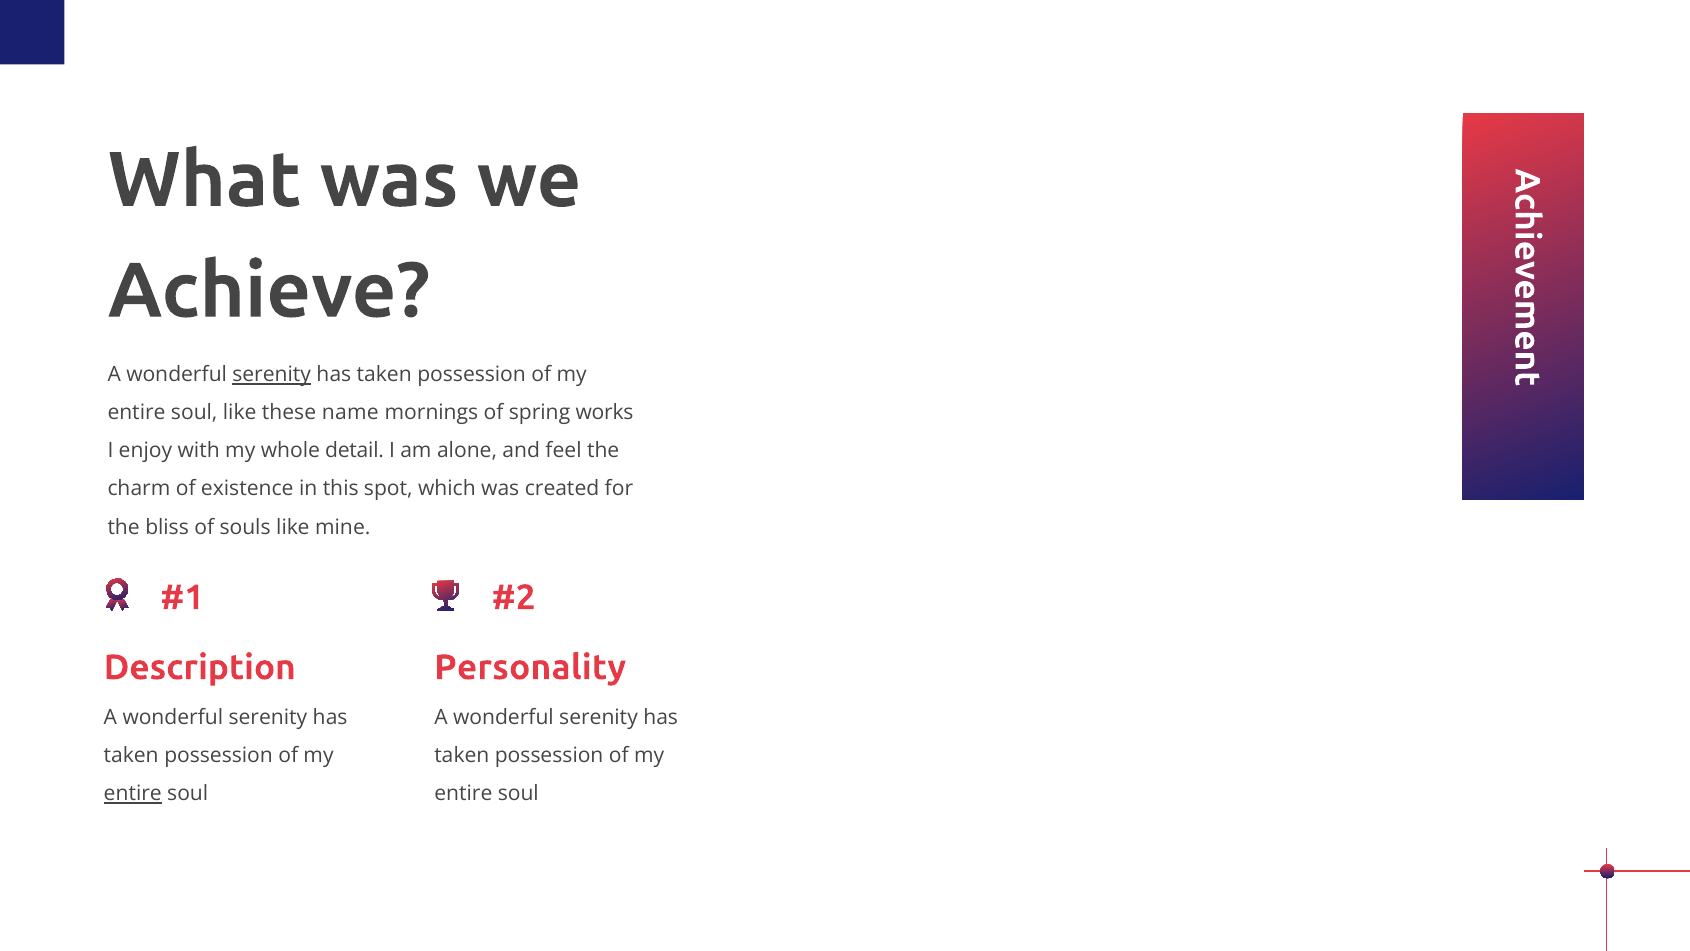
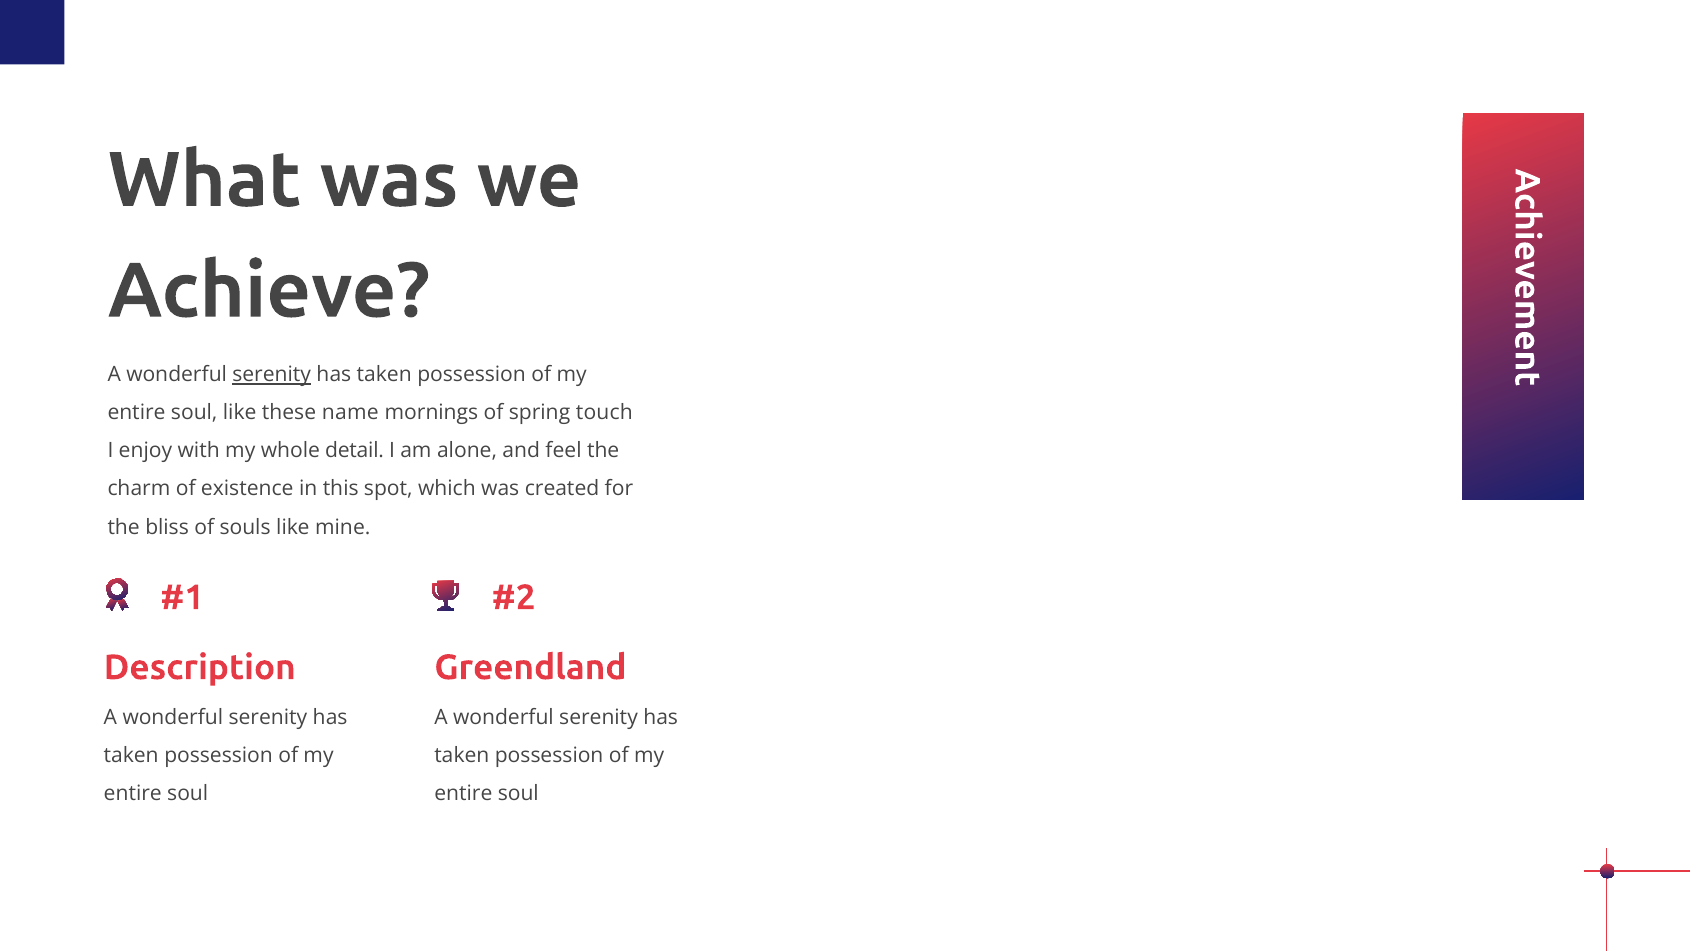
works: works -> touch (604, 413)
Personality: Personality -> Greendland (530, 667)
entire underline: present -> none (133, 794)
